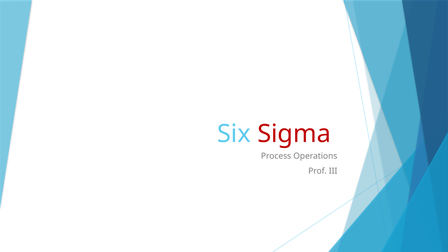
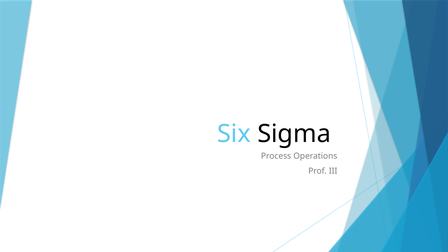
Sigma colour: red -> black (294, 134)
